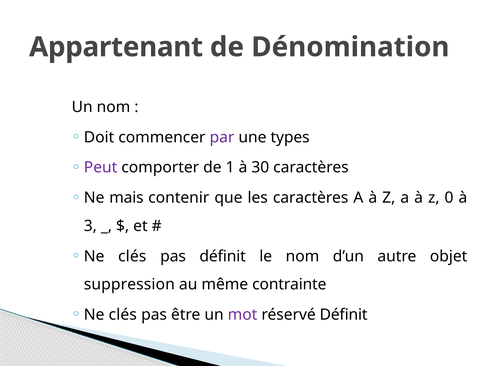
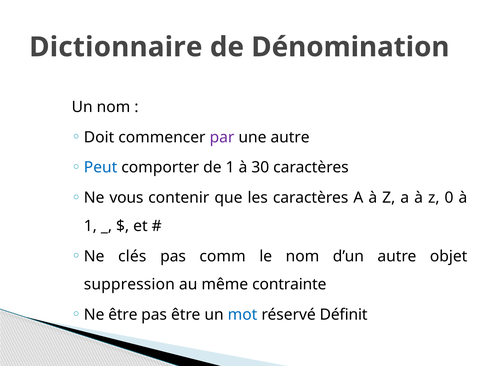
Appartenant: Appartenant -> Dictionnaire (116, 47)
une types: types -> autre (290, 137)
Peut colour: purple -> blue (101, 168)
mais: mais -> vous (126, 198)
3: 3 -> 1 (90, 226)
pas définit: définit -> comm (223, 256)
clés: clés -> être (123, 315)
mot colour: purple -> blue (243, 315)
